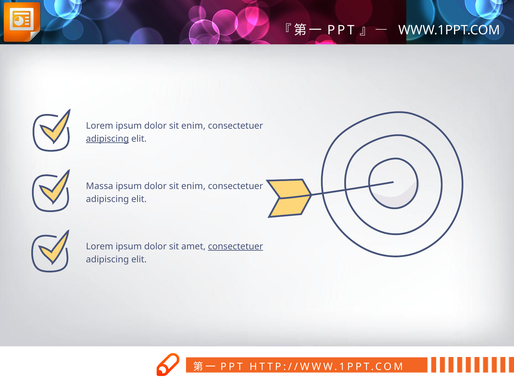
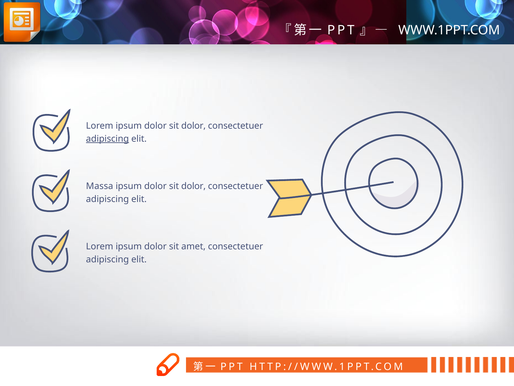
enim: enim -> dolor (194, 126)
enim: enim -> dolor (194, 186)
consectetuer underline: present -> none (236, 246)
